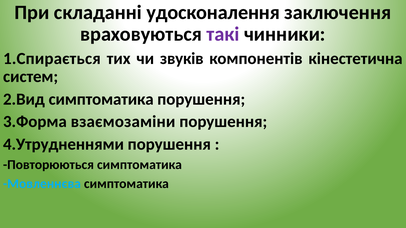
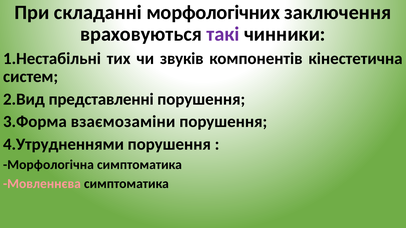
удосконалення: удосконалення -> морфологічних (213, 12)
1.Спирається: 1.Спирається -> 1.Нестабільні (52, 59)
2.Вид симптоматика: симптоматика -> представленні (101, 99)
Повторюються: Повторюються -> Морфологічна (48, 165)
Мовленнєва colour: light blue -> pink (42, 184)
